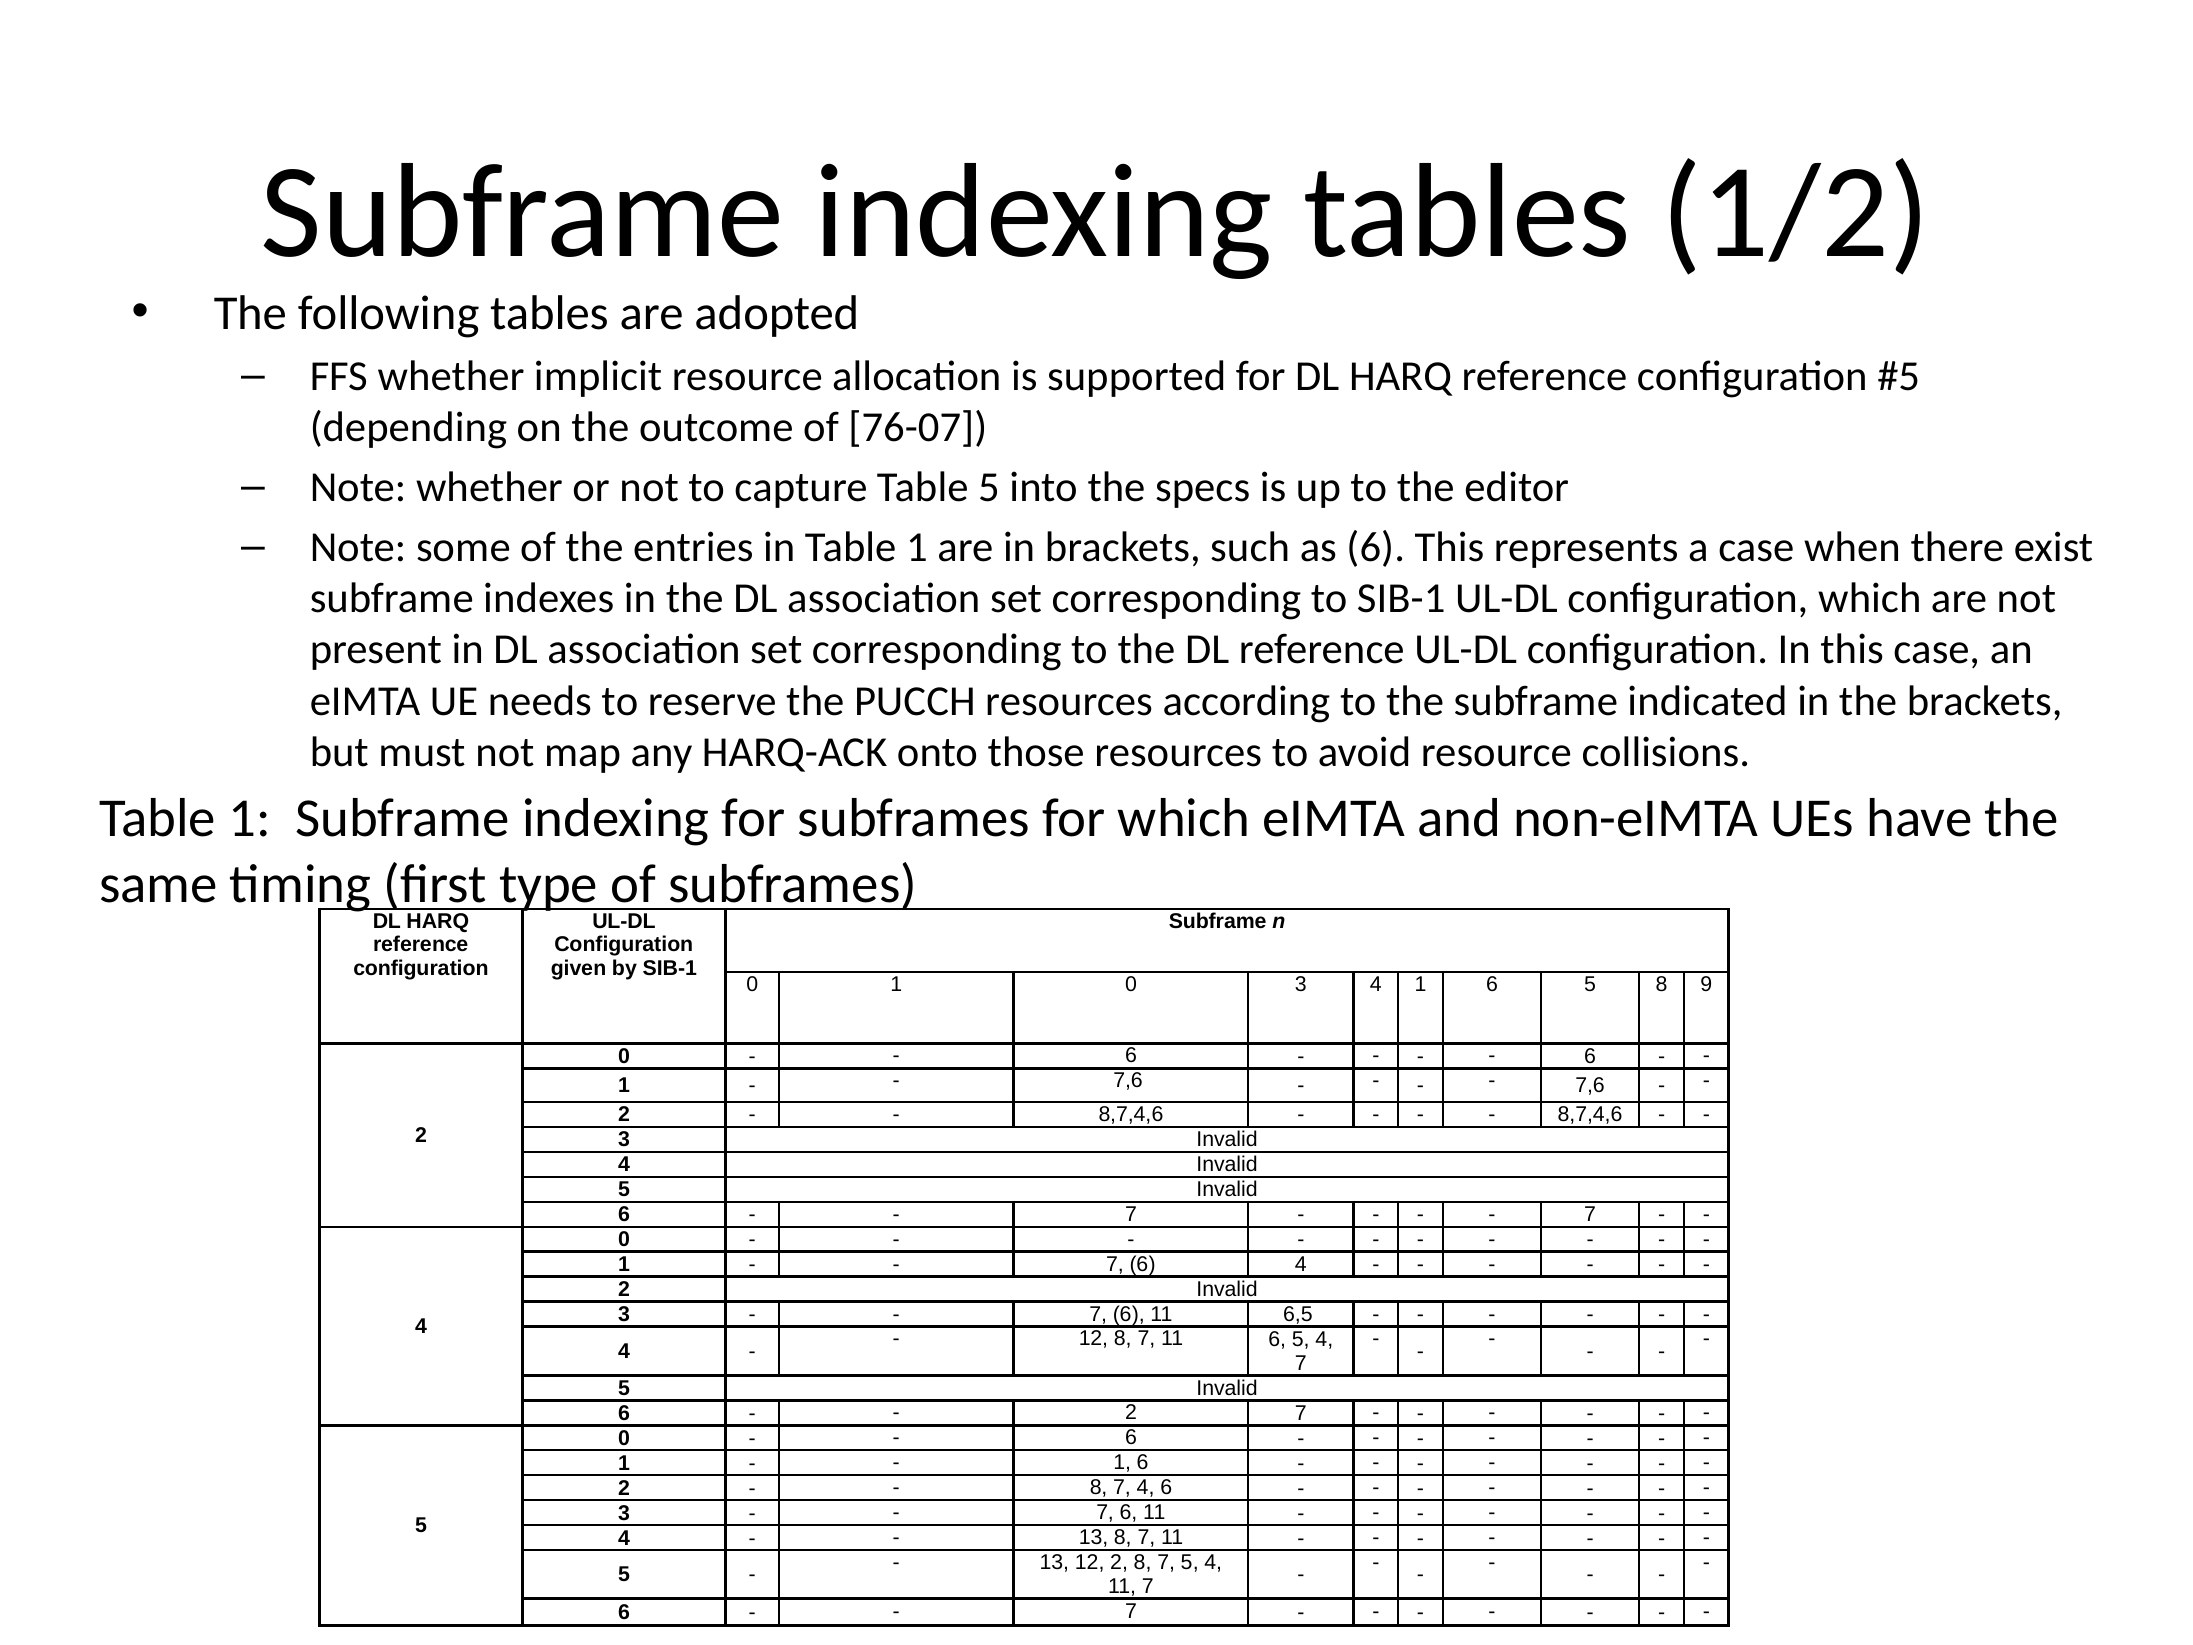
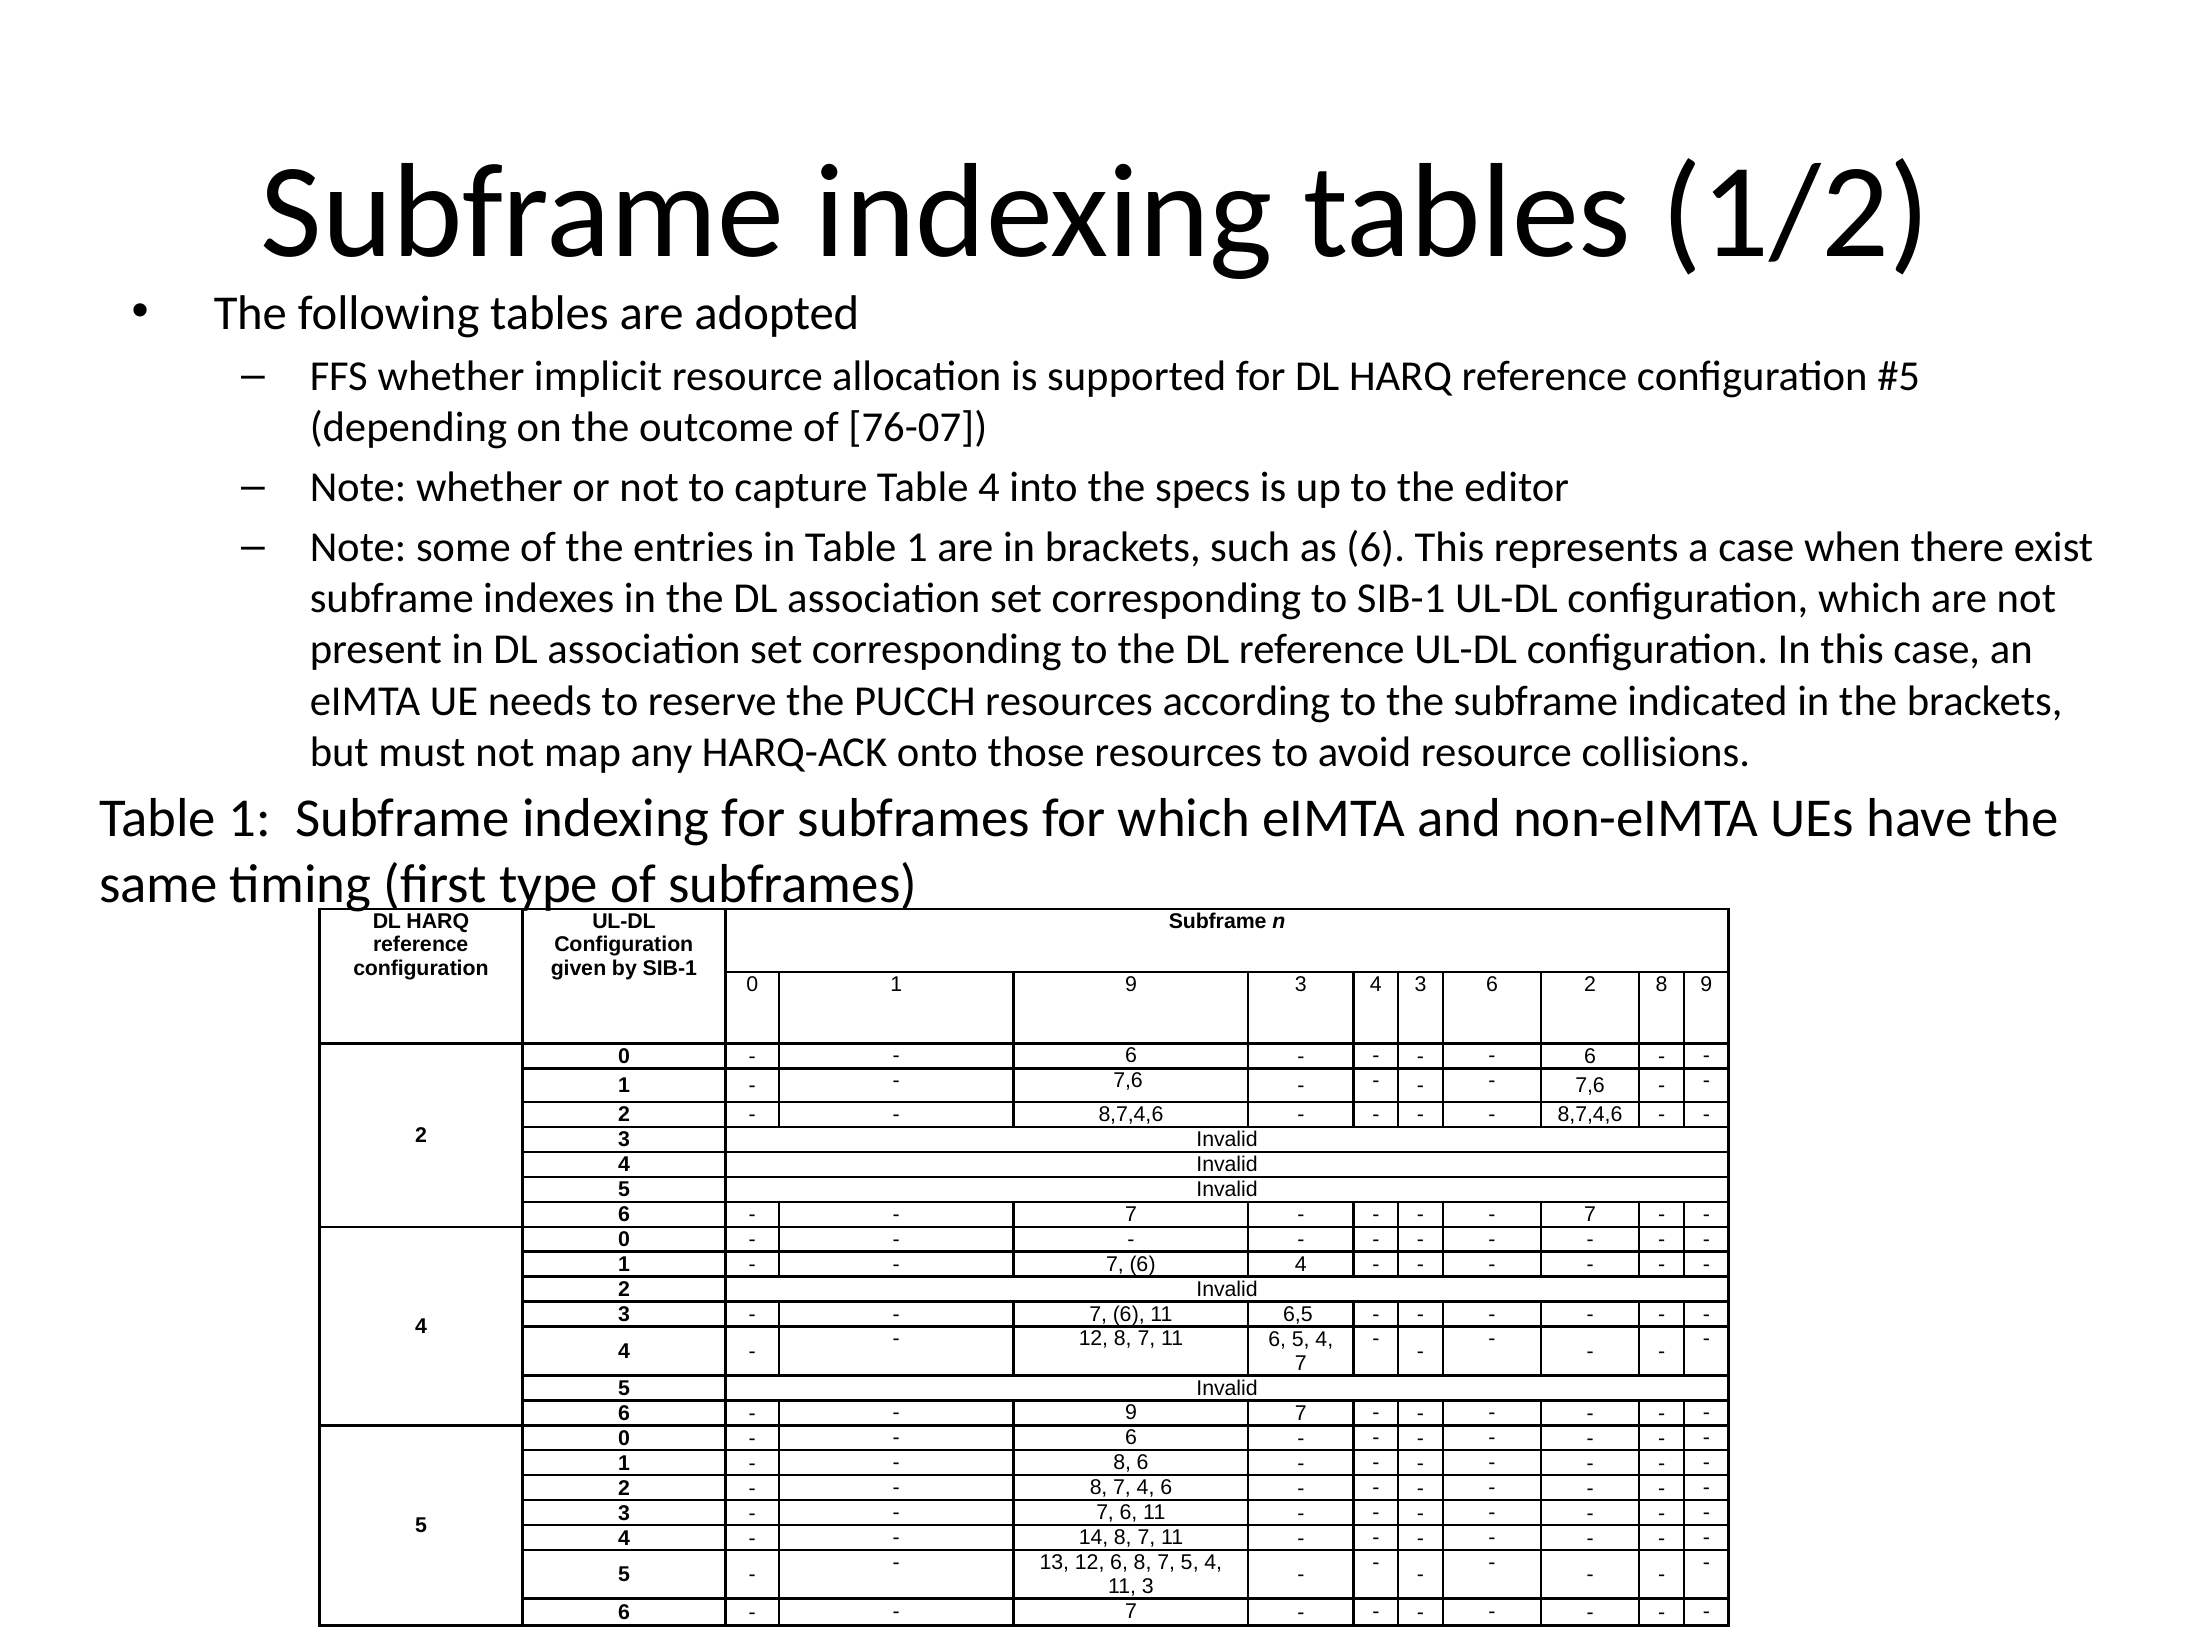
Table 5: 5 -> 4 (989, 487)
1 0: 0 -> 9 (1131, 984)
4 1: 1 -> 3 (1421, 984)
5: 5 -> 2 (1590, 984)
2: 2 -> 9 (1131, 1412)
1: 1 -> 8 (1122, 1462)
13: 13 -> 14 (1094, 1537)
12 2: 2 -> 6 (1119, 1562)
11 7: 7 -> 3 (1148, 1586)
